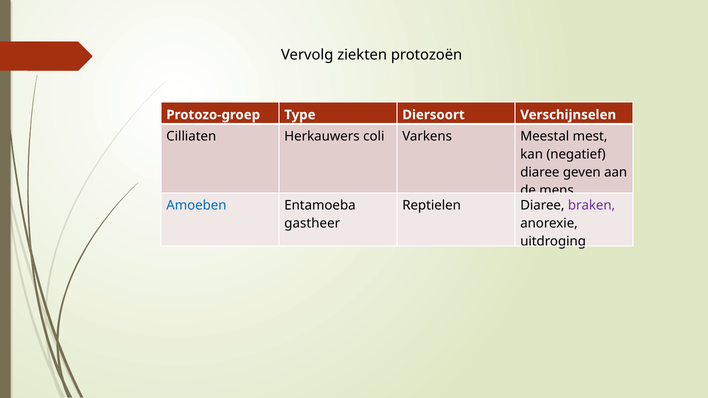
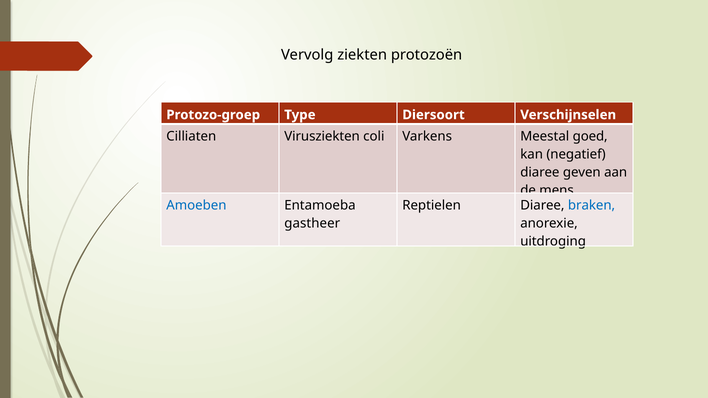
Herkauwers: Herkauwers -> Virusziekten (322, 136)
mest: mest -> goed (590, 136)
braken colour: purple -> blue (592, 205)
